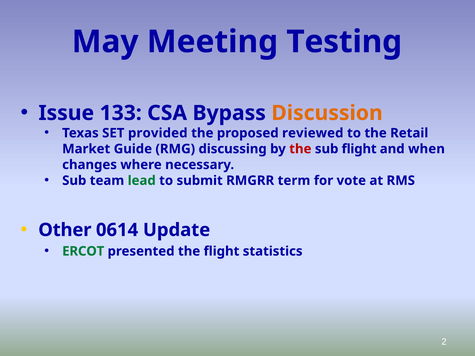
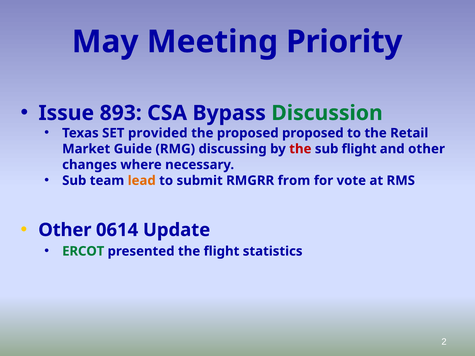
Testing: Testing -> Priority (344, 42)
133: 133 -> 893 (121, 113)
Discussion colour: orange -> green (327, 113)
proposed reviewed: reviewed -> proposed (313, 133)
and when: when -> other (427, 149)
lead colour: green -> orange (142, 181)
term: term -> from (294, 181)
